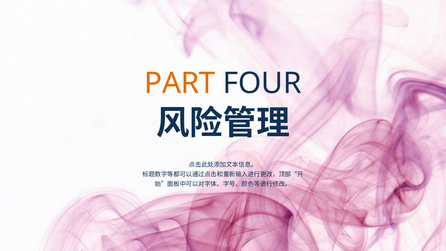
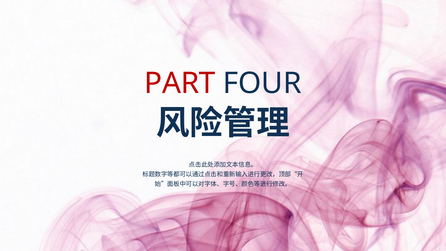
PART colour: orange -> red (180, 83)
